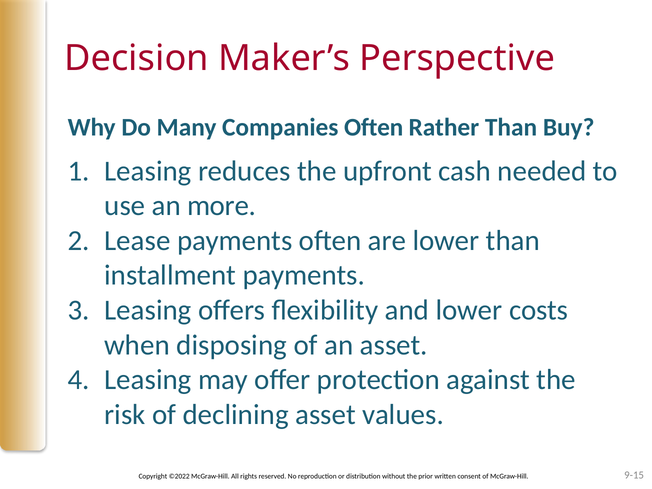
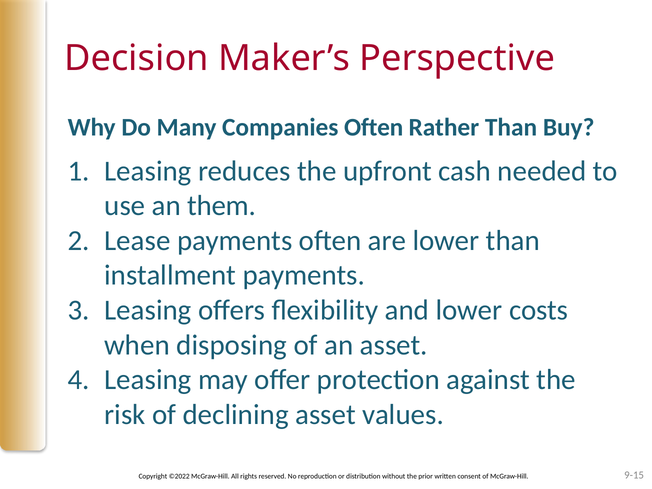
more: more -> them (222, 206)
